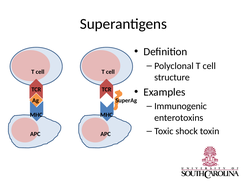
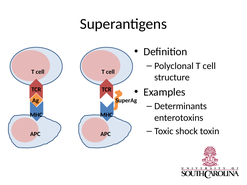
Immunogenic: Immunogenic -> Determinants (181, 106)
